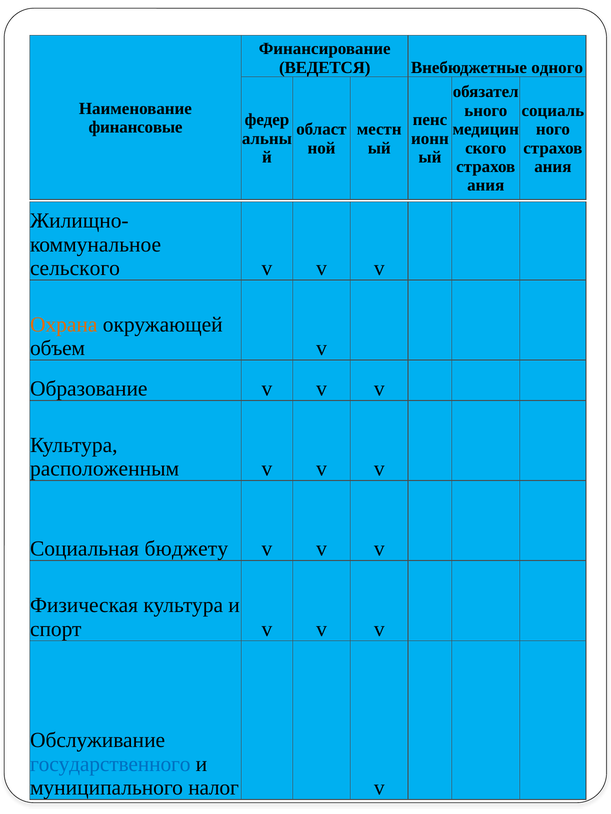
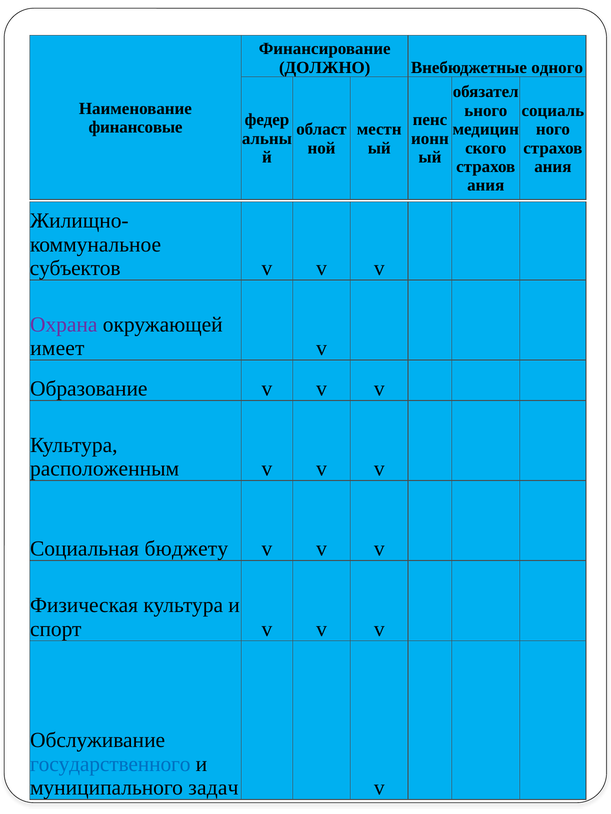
ВЕДЕТСЯ: ВЕДЕТСЯ -> ДОЛЖНО (325, 67)
сельского: сельского -> субъектов (75, 268)
Охрана colour: orange -> purple (64, 325)
объем: объем -> имеет (57, 349)
налог: налог -> задач (213, 788)
